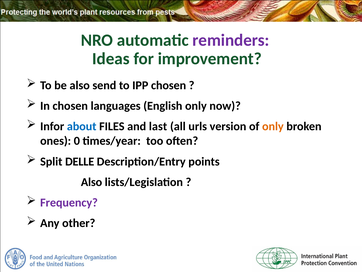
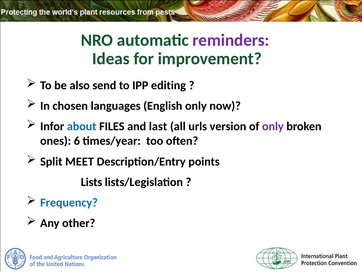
IPP chosen: chosen -> editing (169, 85)
only colour: orange -> purple (273, 126)
0: 0 -> 6 (77, 141)
DELLE: DELLE -> MEET (80, 161)
Also: Also -> Lists (92, 182)
Frequency colour: purple -> blue (69, 202)
